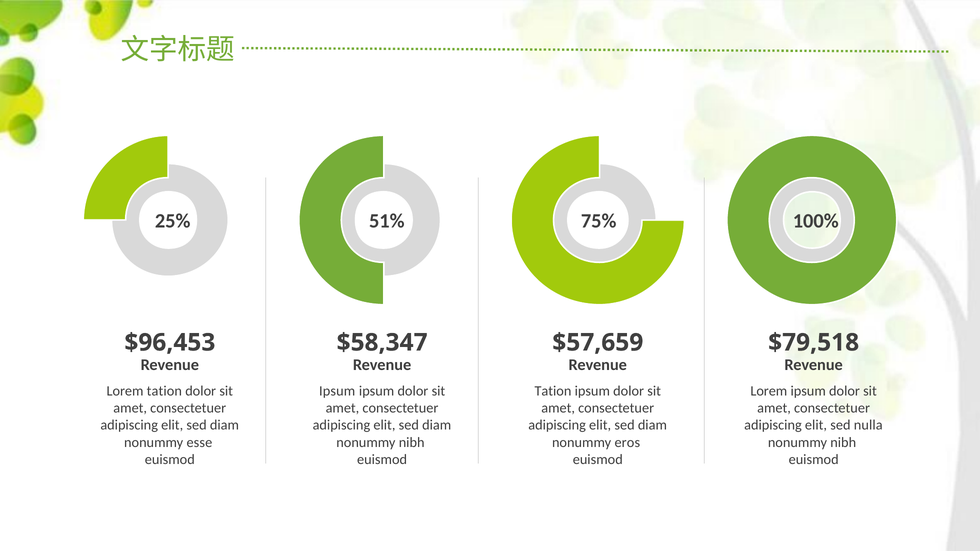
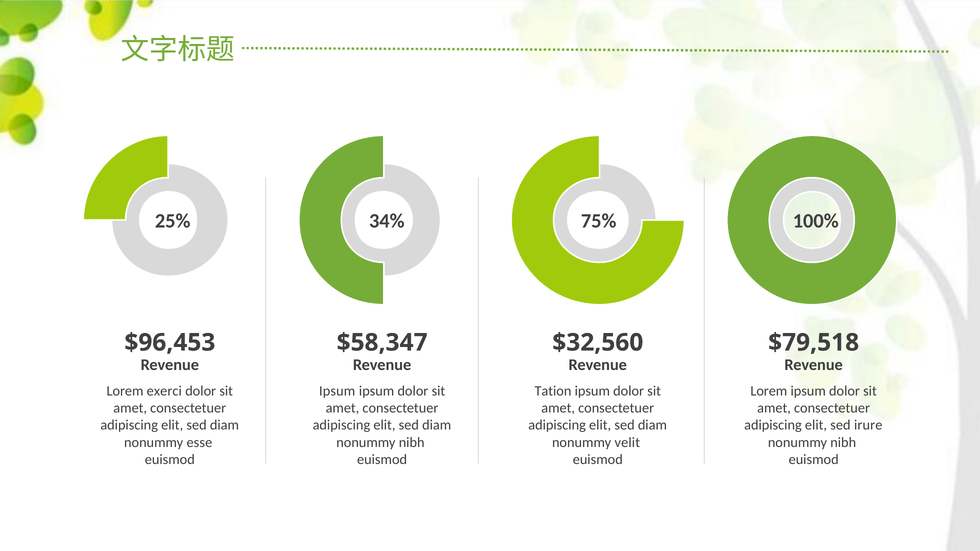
51%: 51% -> 34% (387, 221)
$57,659: $57,659 -> $32,560 (598, 343)
Lorem tation: tation -> exerci (164, 391)
nulla: nulla -> irure (868, 425)
eros: eros -> velit (627, 443)
